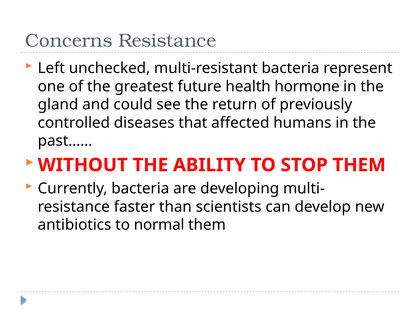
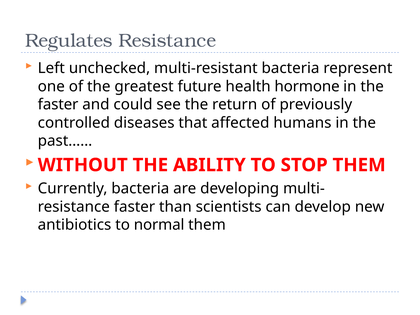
Concerns: Concerns -> Regulates (69, 41)
gland: gland -> faster (58, 105)
